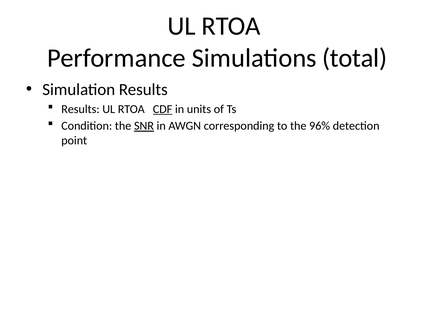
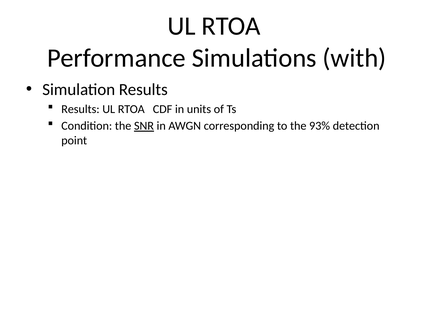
total: total -> with (354, 58)
CDF underline: present -> none (163, 109)
96%: 96% -> 93% (320, 126)
